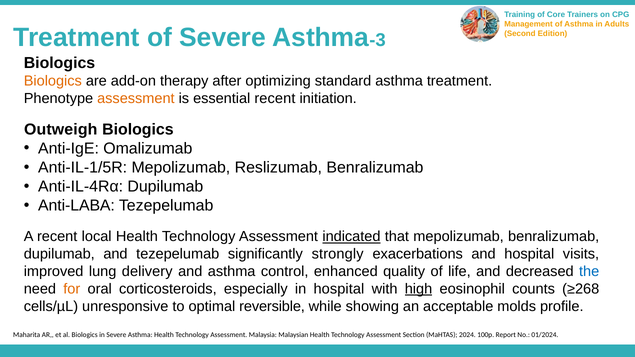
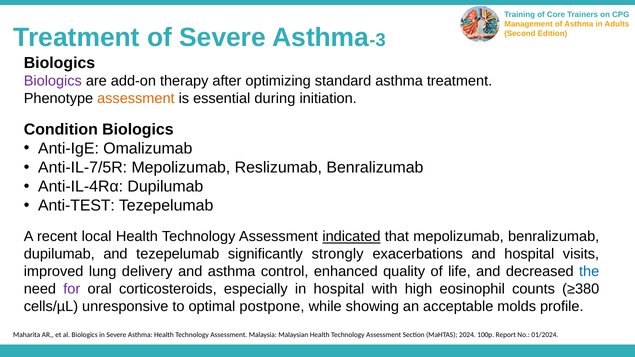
Biologics colour: orange -> purple (53, 81)
essential recent: recent -> during (275, 99)
Outweigh: Outweigh -> Condition (61, 130)
Anti-IL-1/5R: Anti-IL-1/5R -> Anti-IL-7/5R (83, 168)
Anti-LABA: Anti-LABA -> Anti-TEST (76, 206)
for colour: orange -> purple (72, 289)
high underline: present -> none (419, 289)
≥268: ≥268 -> ≥380 (581, 289)
reversible: reversible -> postpone (272, 307)
